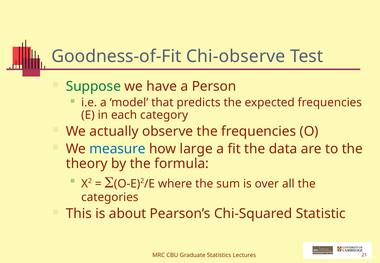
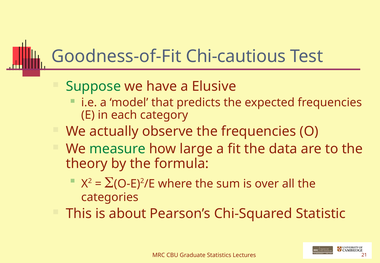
Chi-observe: Chi-observe -> Chi-cautious (236, 56)
Person: Person -> Elusive (214, 86)
measure colour: blue -> green (118, 149)
